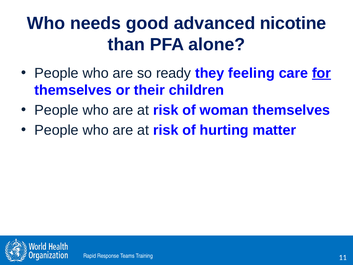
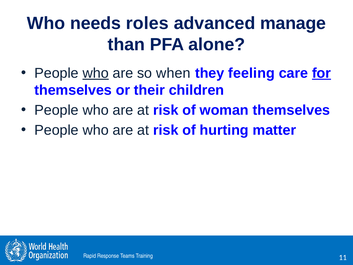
good: good -> roles (147, 23)
nicotine: nicotine -> manage (293, 23)
who underline: none -> present (96, 73)
ready: ready -> when (173, 73)
